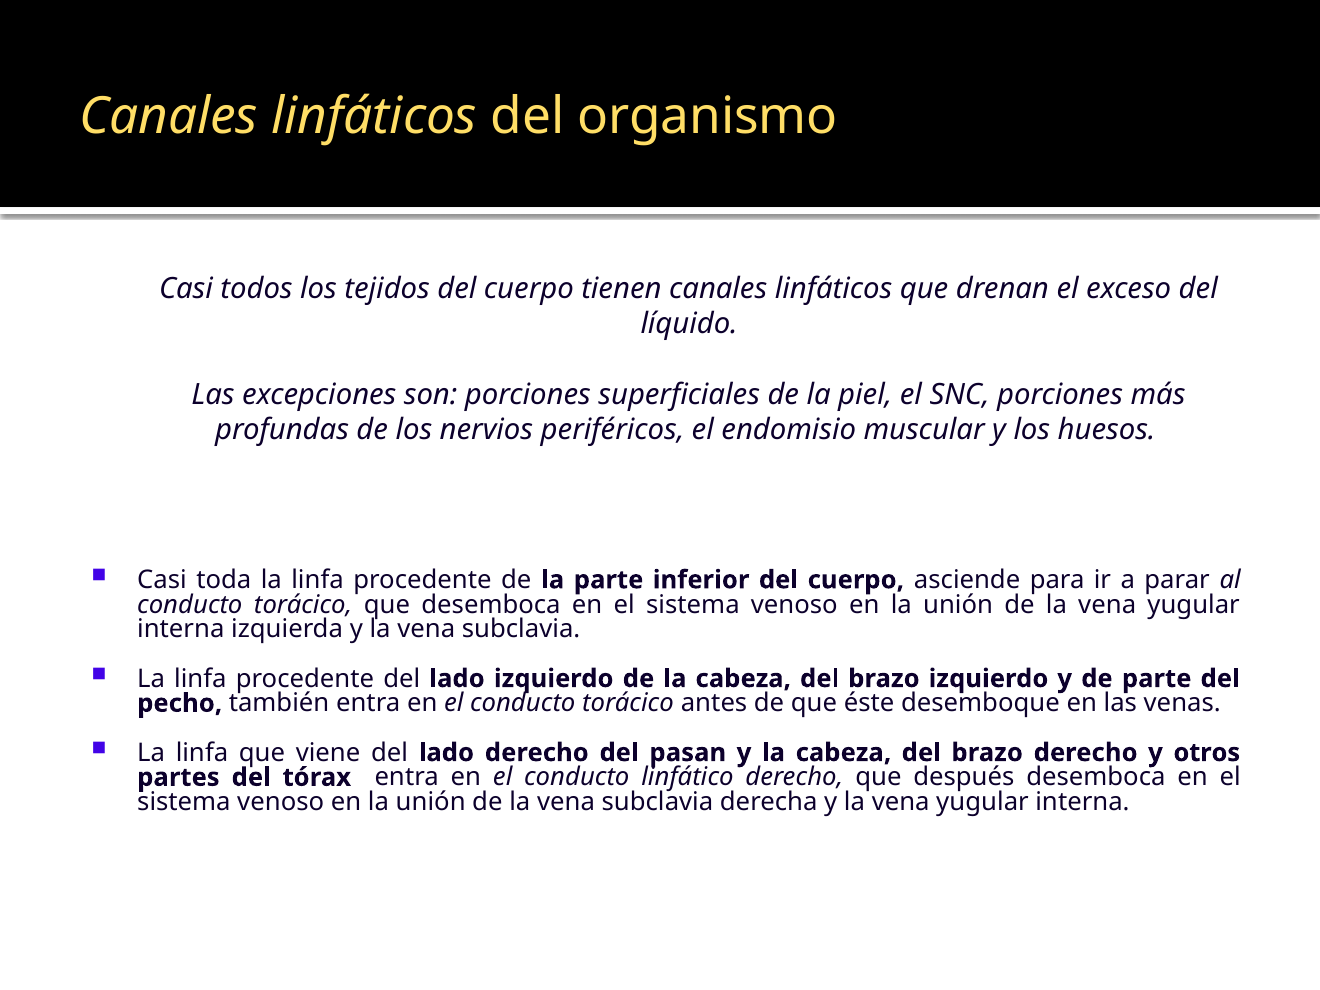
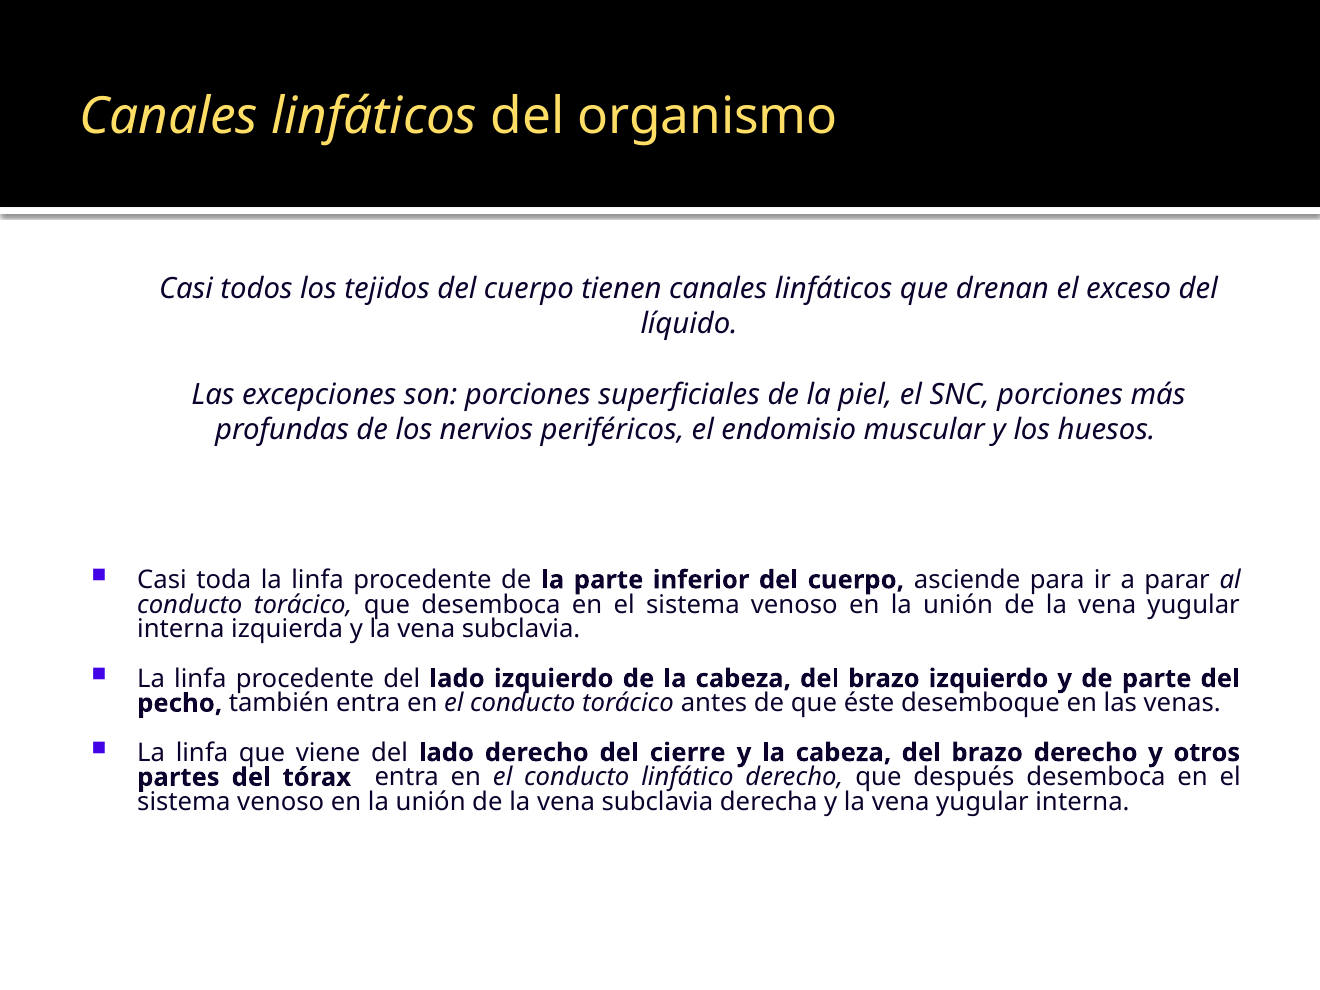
pasan: pasan -> cierre (688, 753)
